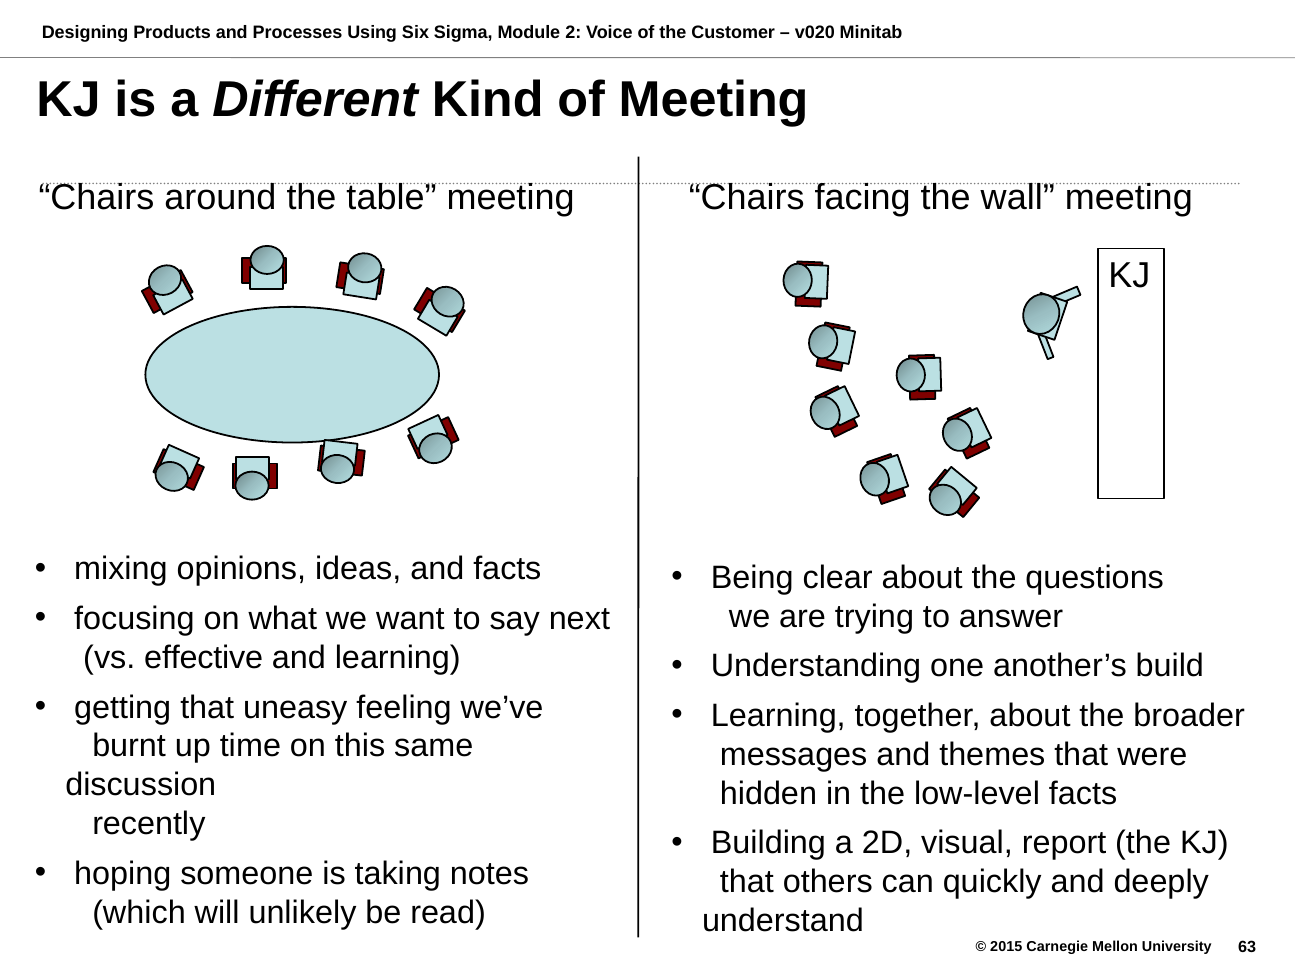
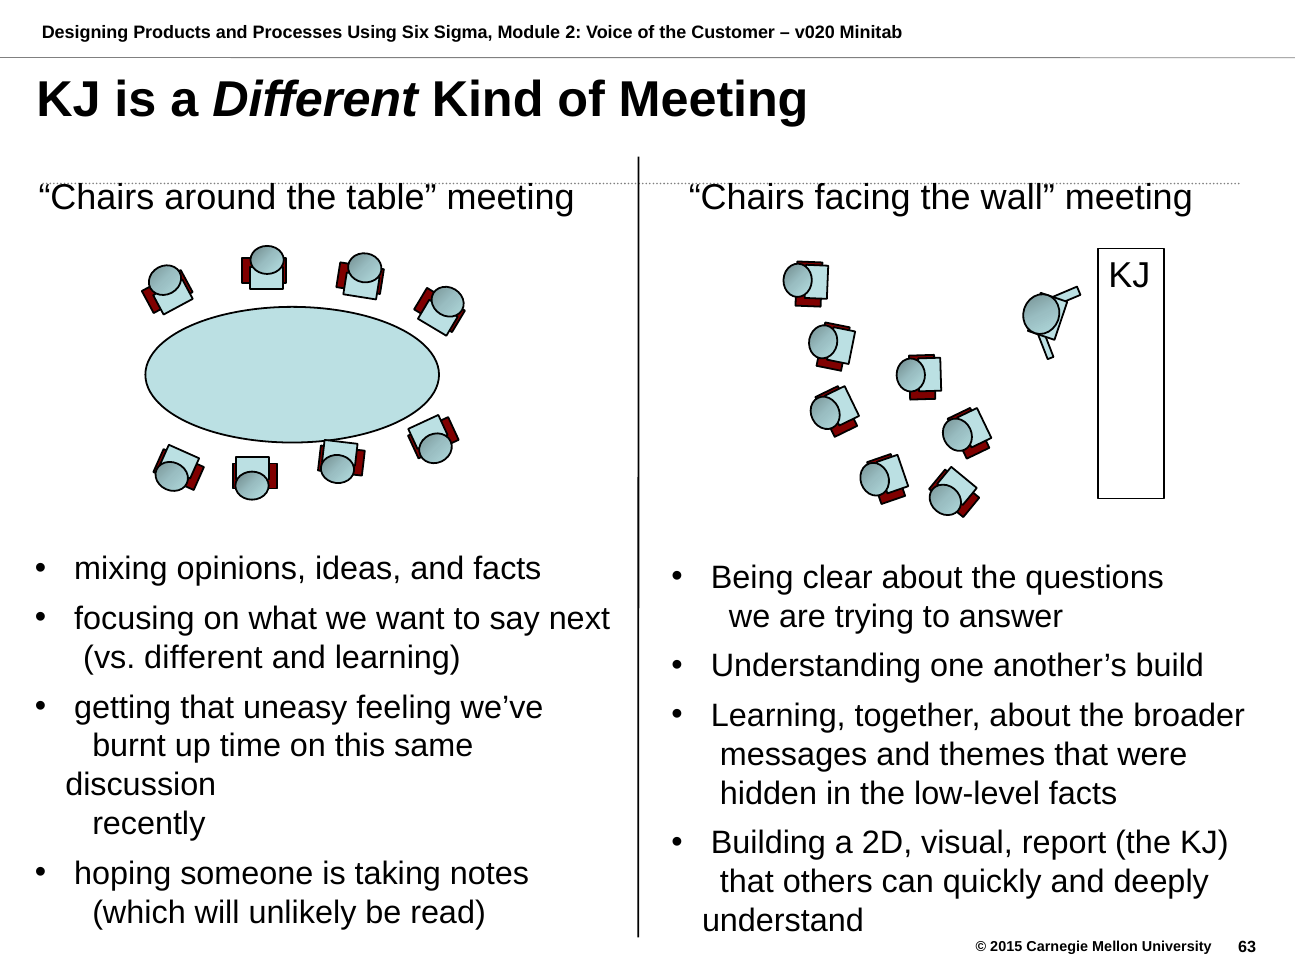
vs effective: effective -> different (203, 658)
